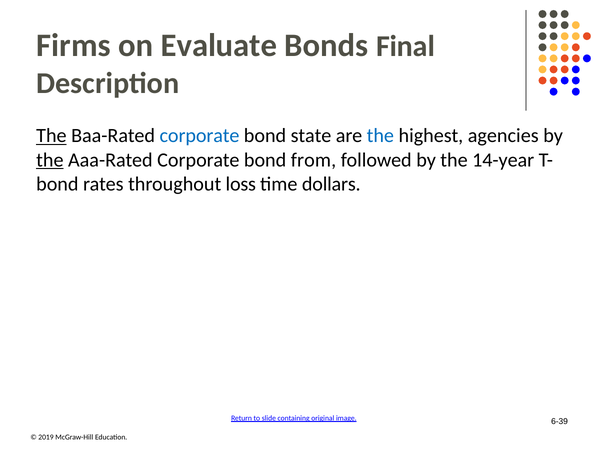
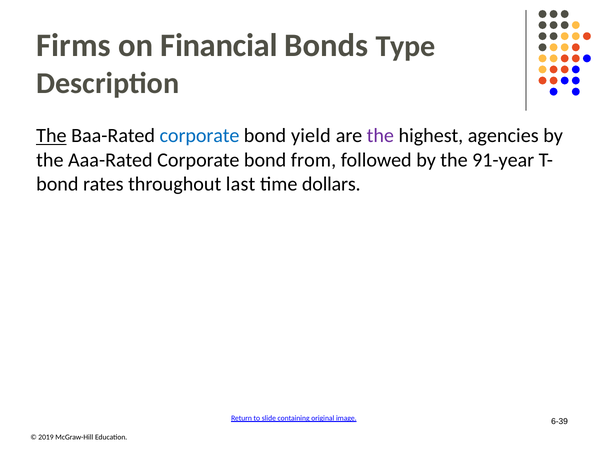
Evaluate: Evaluate -> Financial (219, 45)
Final: Final -> Type (406, 46)
state: state -> yield (311, 136)
the colour: blue -> purple (380, 136)
the underline: present -> none (50, 160)
14-year: 14-year -> 91-year (503, 160)
loss: loss -> last (241, 184)
